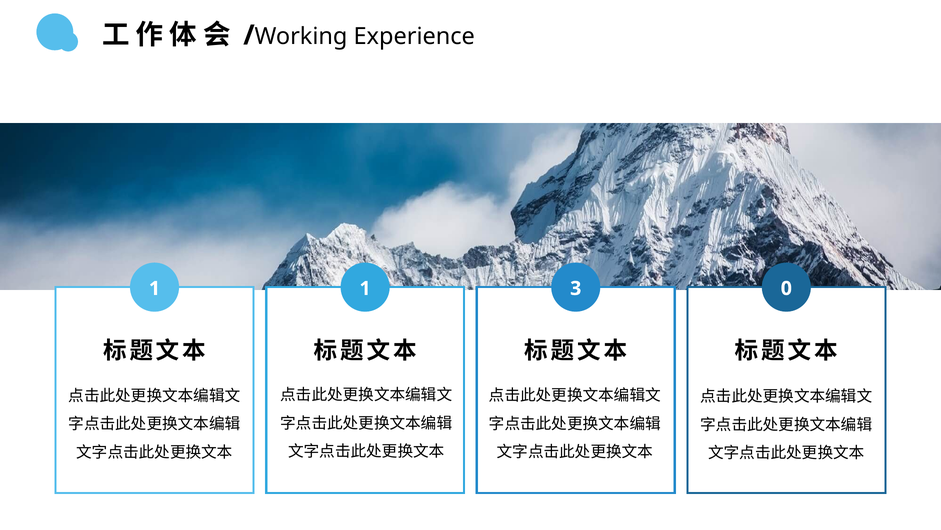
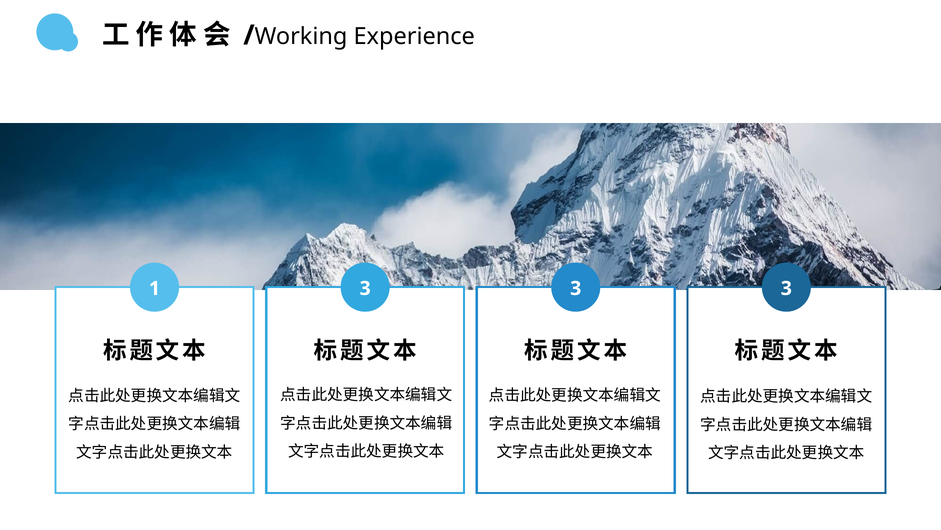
1 1: 1 -> 3 (365, 288)
0: 0 -> 3 (786, 288)
